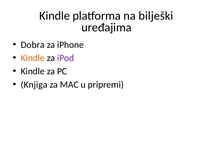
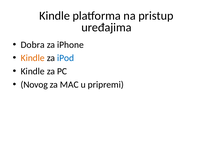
bilješki: bilješki -> pristup (156, 16)
iPod colour: purple -> blue (66, 58)
Knjiga: Knjiga -> Novog (34, 84)
